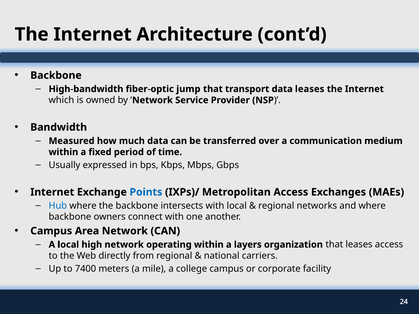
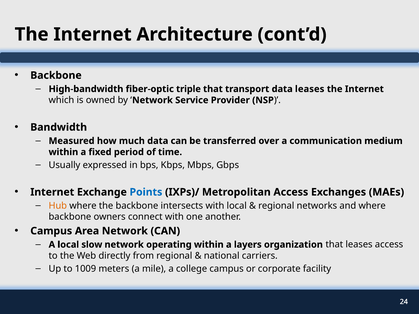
jump: jump -> triple (189, 89)
Hub colour: blue -> orange (58, 206)
high: high -> slow (92, 245)
7400: 7400 -> 1009 (86, 269)
